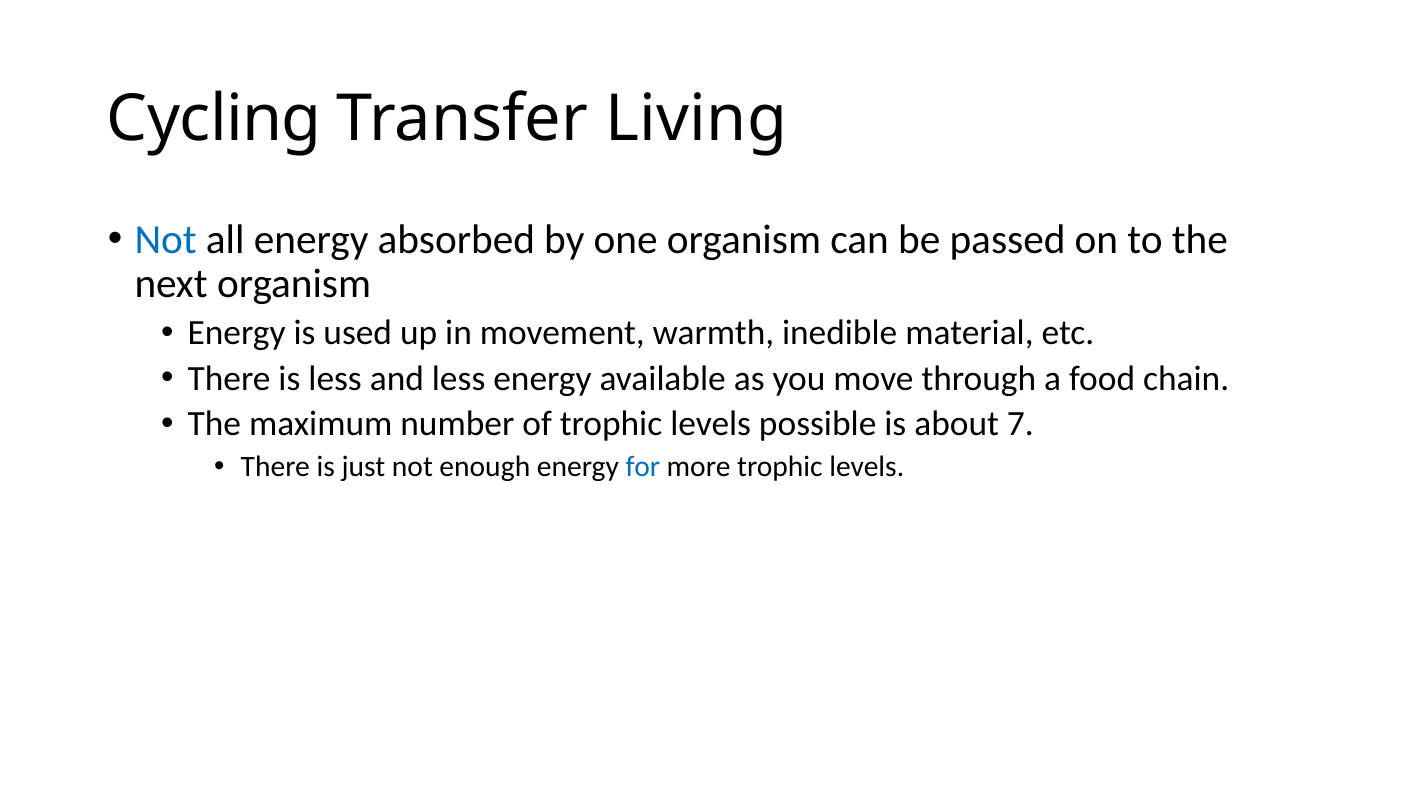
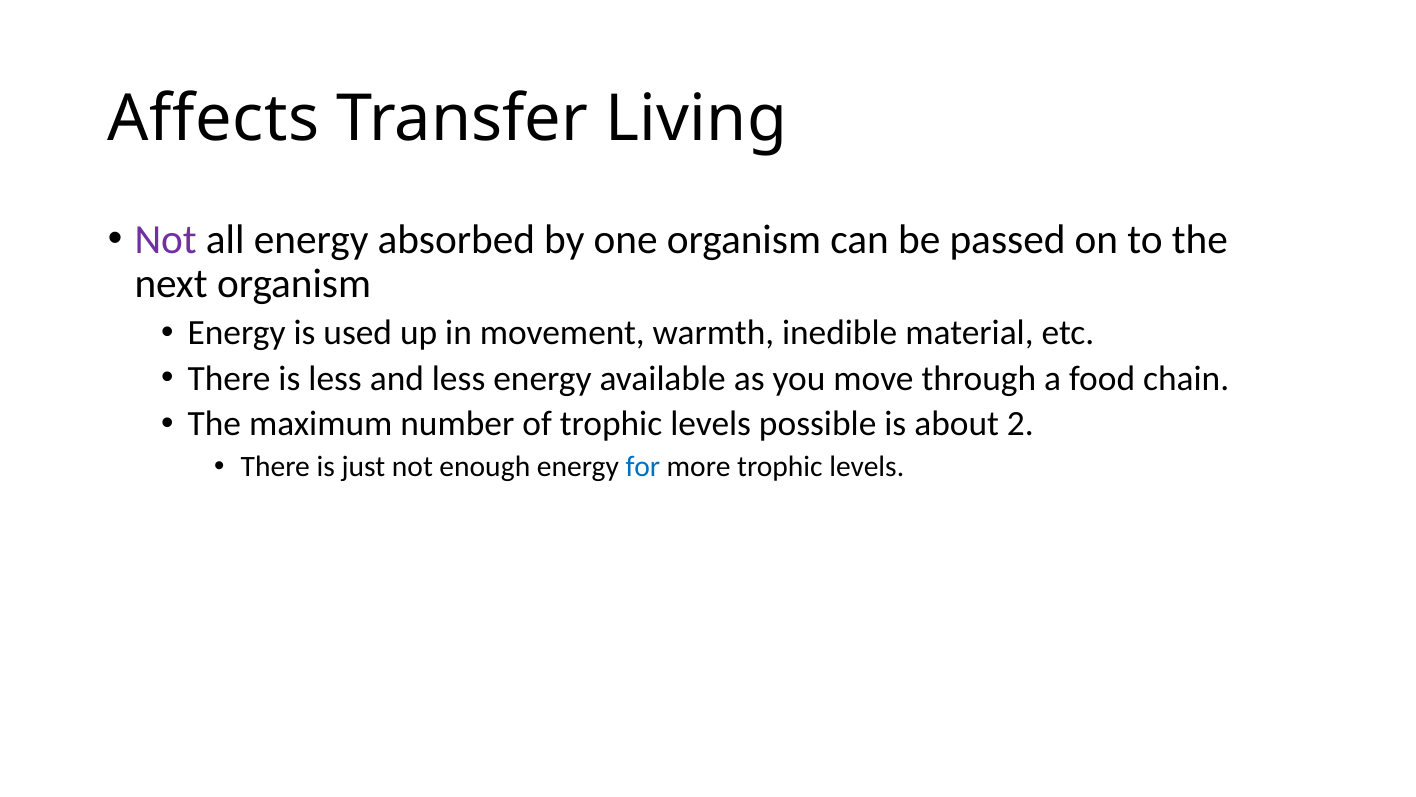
Cycling: Cycling -> Affects (214, 119)
Not colour: blue -> purple (166, 239)
7: 7 -> 2 (1020, 424)
